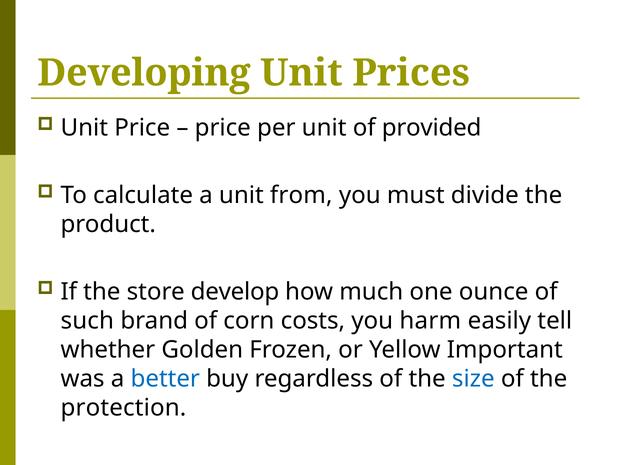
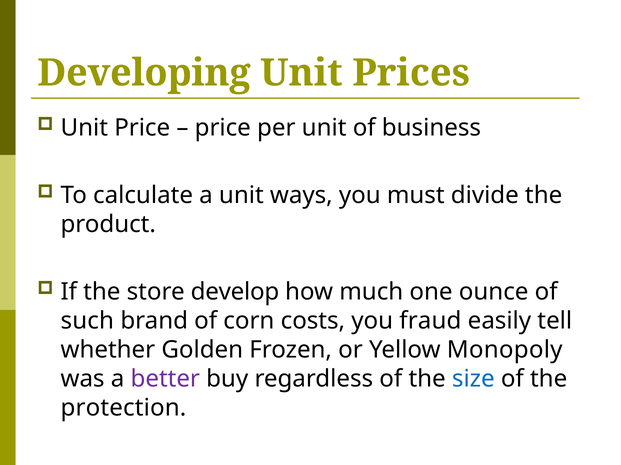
provided: provided -> business (431, 128)
from: from -> ways (301, 196)
harm: harm -> fraud (430, 321)
Important: Important -> Monopoly (505, 350)
better colour: blue -> purple (165, 379)
